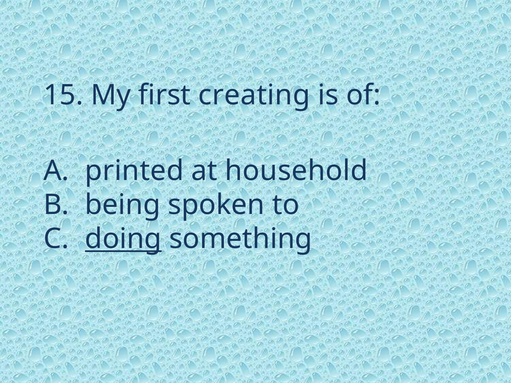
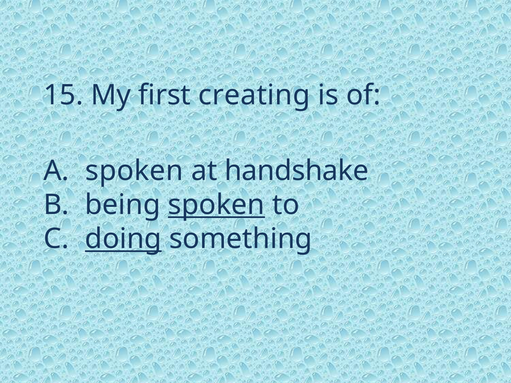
printed: printed -> spoken (134, 171)
household: household -> handshake (297, 171)
spoken underline: none -> present (216, 205)
